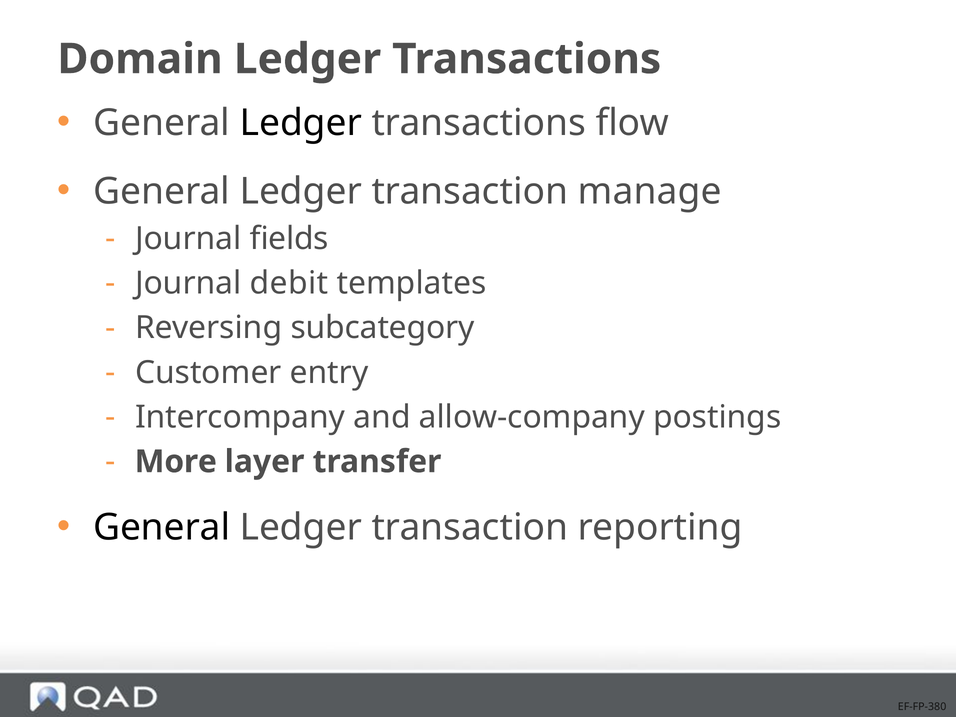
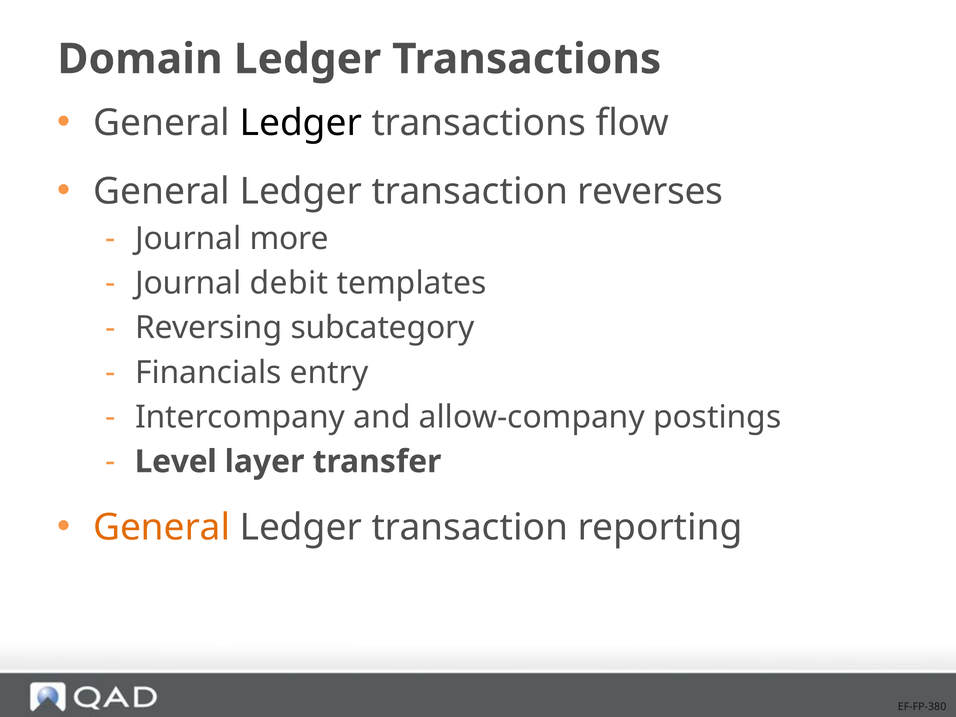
manage: manage -> reverses (650, 191)
fields: fields -> more (289, 239)
Customer: Customer -> Financials (208, 372)
More: More -> Level (176, 462)
General colour: black -> orange (162, 527)
